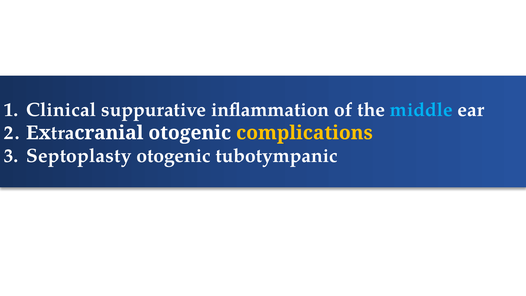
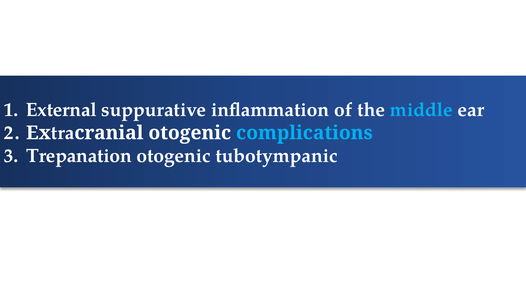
Clinical: Clinical -> External (61, 110)
complications colour: yellow -> light blue (304, 133)
Septoplasty: Septoplasty -> Trepanation (79, 156)
